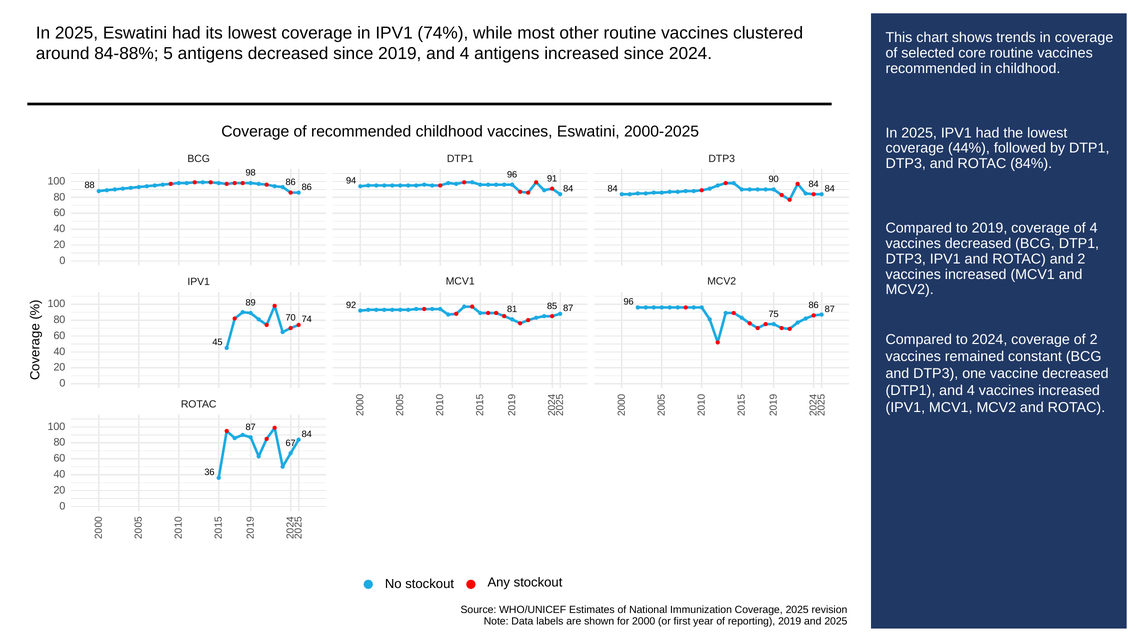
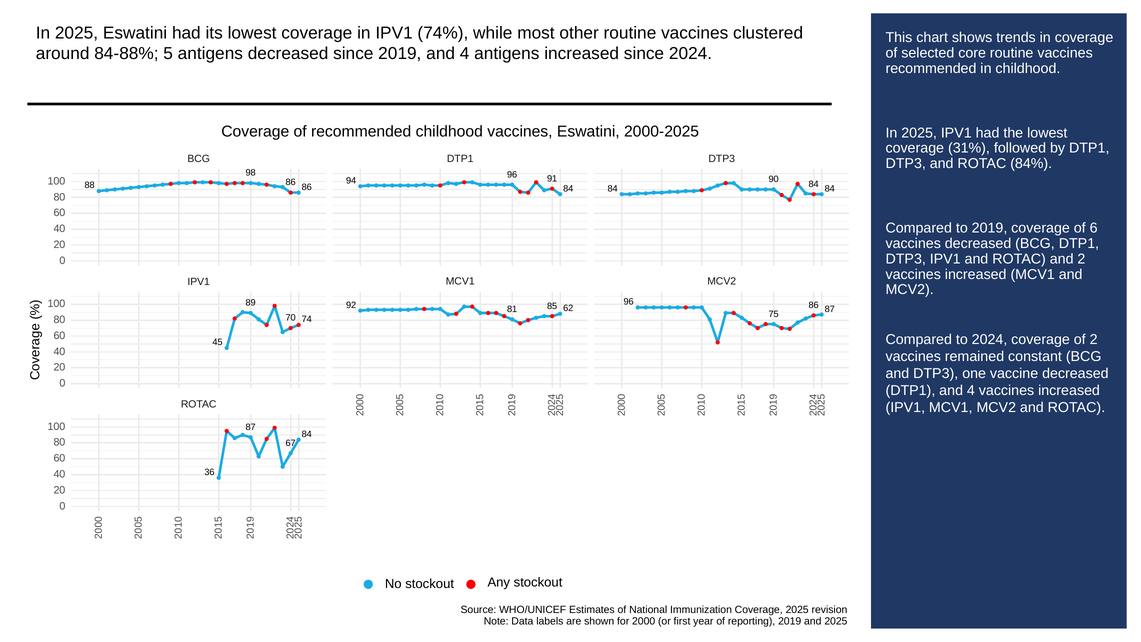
44%: 44% -> 31% (969, 148)
of 4: 4 -> 6 (1094, 228)
92 87: 87 -> 62 (568, 308)
